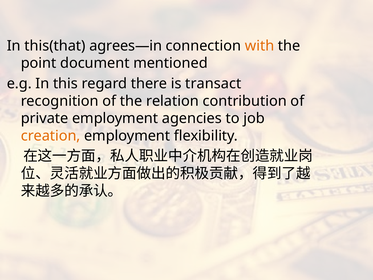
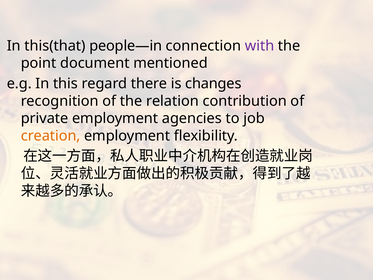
agrees—in: agrees—in -> people—in (126, 46)
with colour: orange -> purple (260, 46)
transact: transact -> changes (213, 83)
